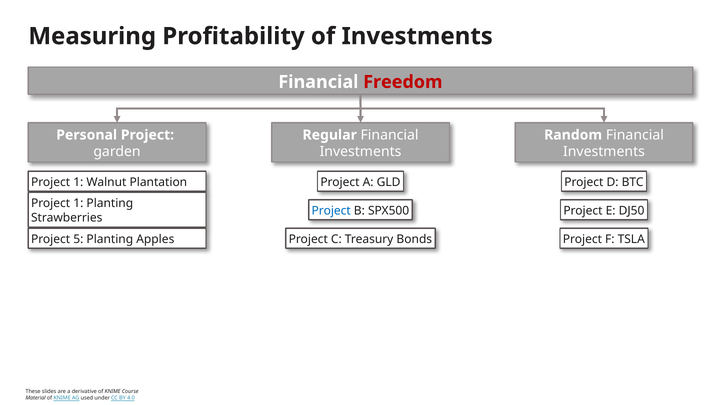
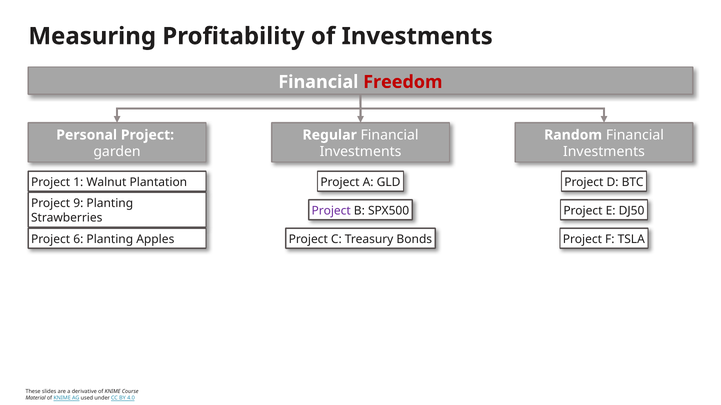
1: 1 -> 9 (78, 204)
Project colour: blue -> purple (331, 211)
5: 5 -> 6 (78, 239)
